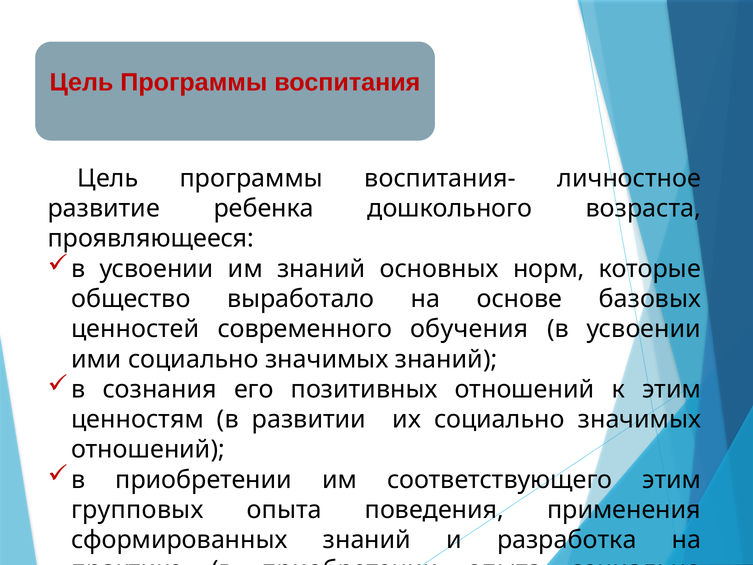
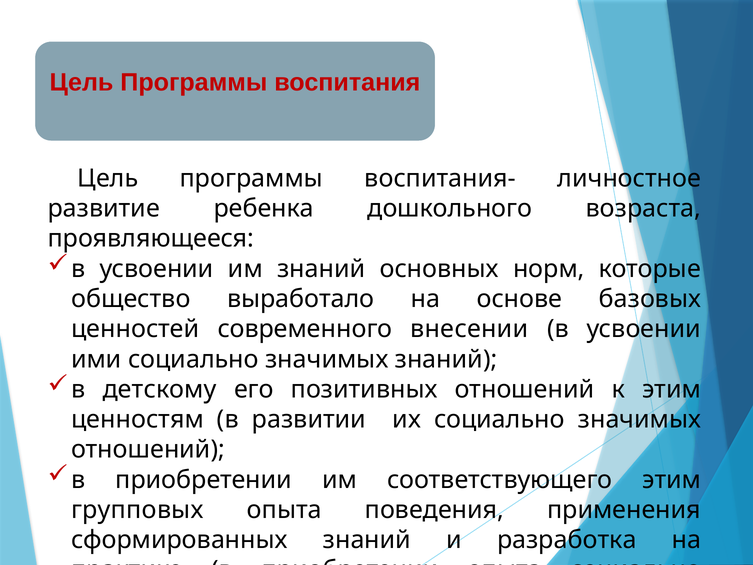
обучения: обучения -> внесении (469, 329)
сознания: сознания -> детскому (160, 389)
